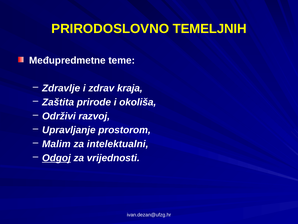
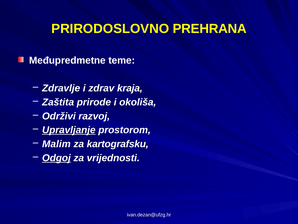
TEMELJNIH: TEMELJNIH -> PREHRANA (210, 29)
Upravljanje underline: none -> present (69, 130)
intelektualni: intelektualni -> kartografsku (118, 144)
